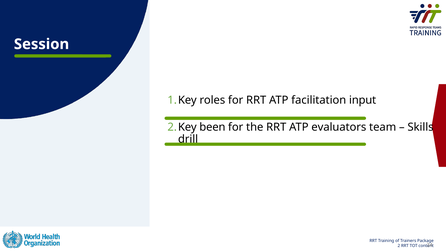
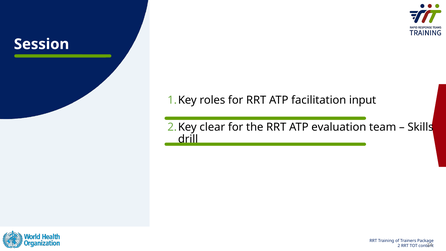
been: been -> clear (212, 127)
evaluators: evaluators -> evaluation (339, 127)
